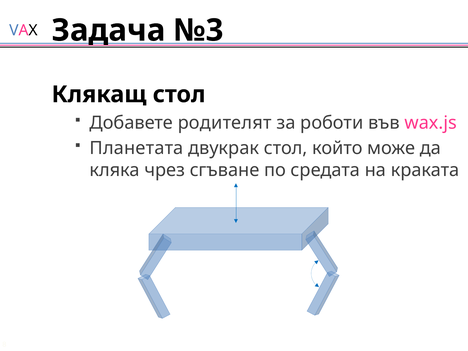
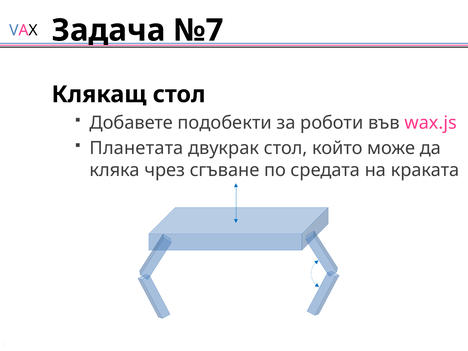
№3: №3 -> №7 (198, 30)
родителят: родителят -> подобекти (225, 123)
